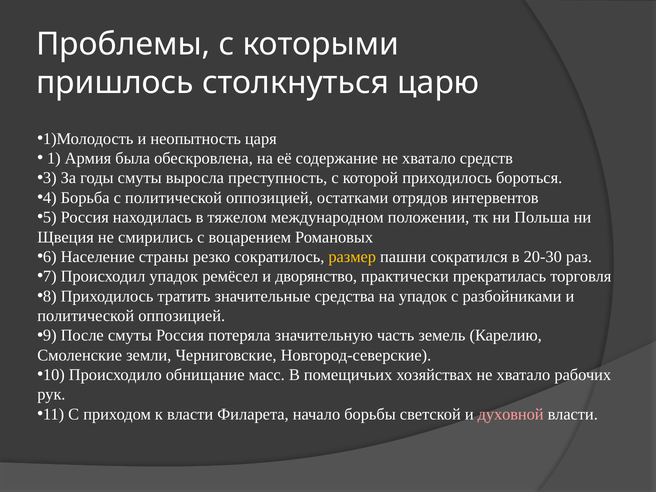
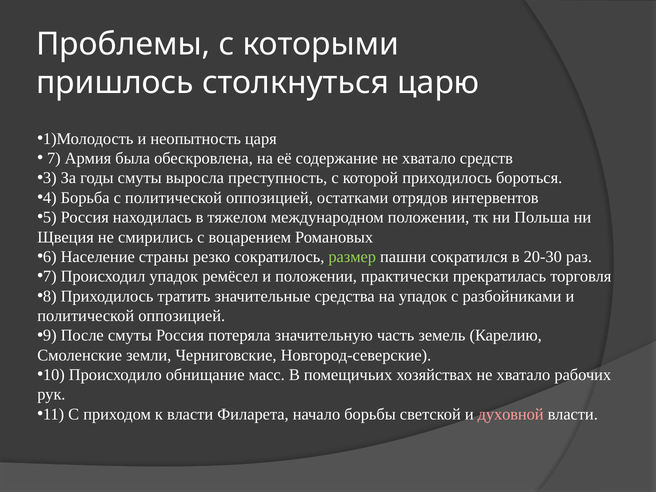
1: 1 -> 7 (54, 158)
размер colour: yellow -> light green (352, 257)
и дворянство: дворянство -> положении (316, 276)
